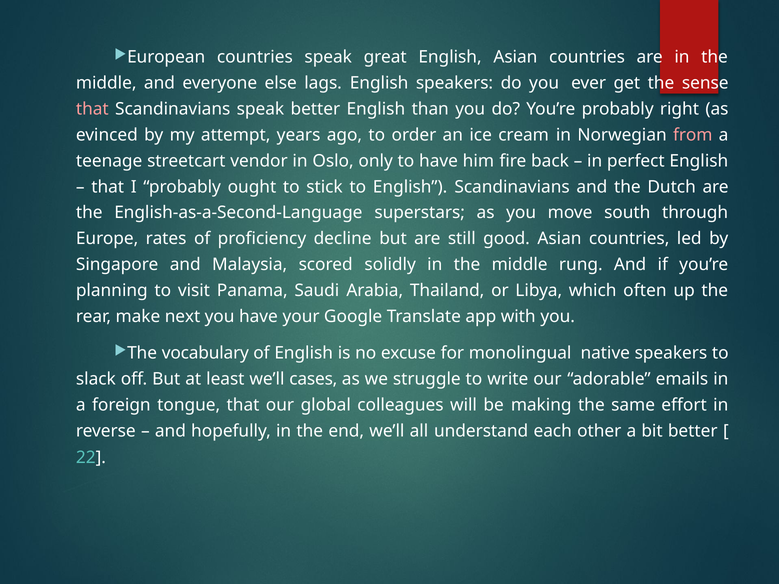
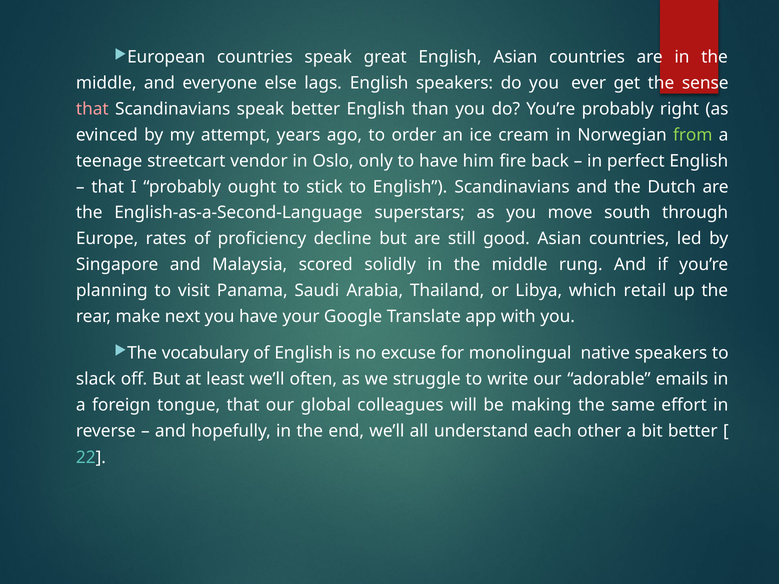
from colour: pink -> light green (693, 135)
often: often -> retail (645, 291)
cases: cases -> often (313, 379)
